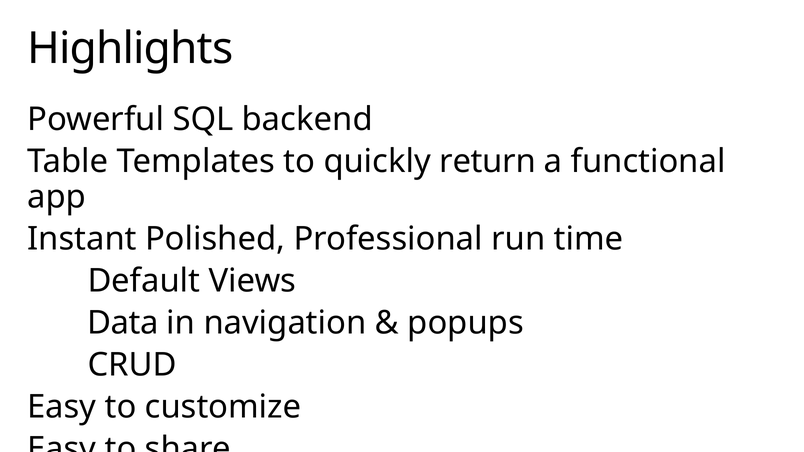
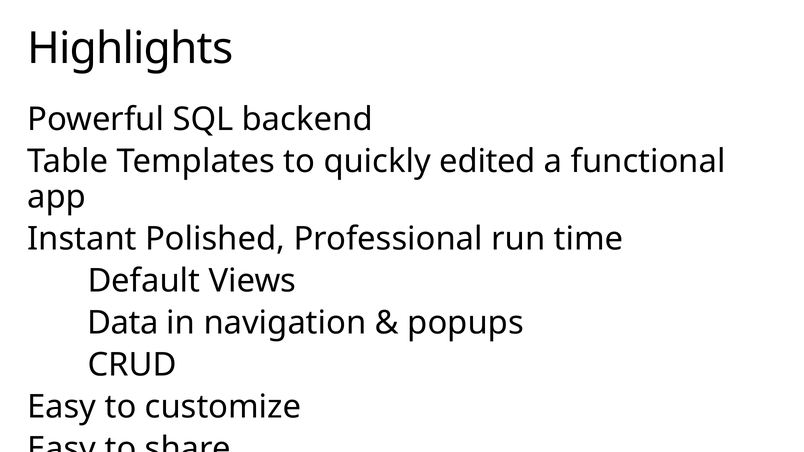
return: return -> edited (488, 162)
